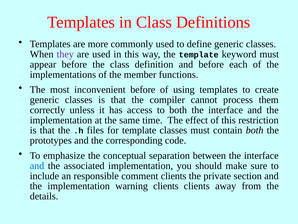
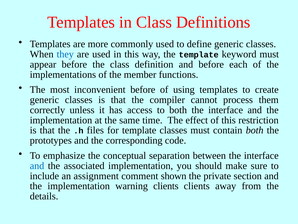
they colour: purple -> blue (65, 54)
responsible: responsible -> assignment (96, 176)
comment clients: clients -> shown (174, 176)
